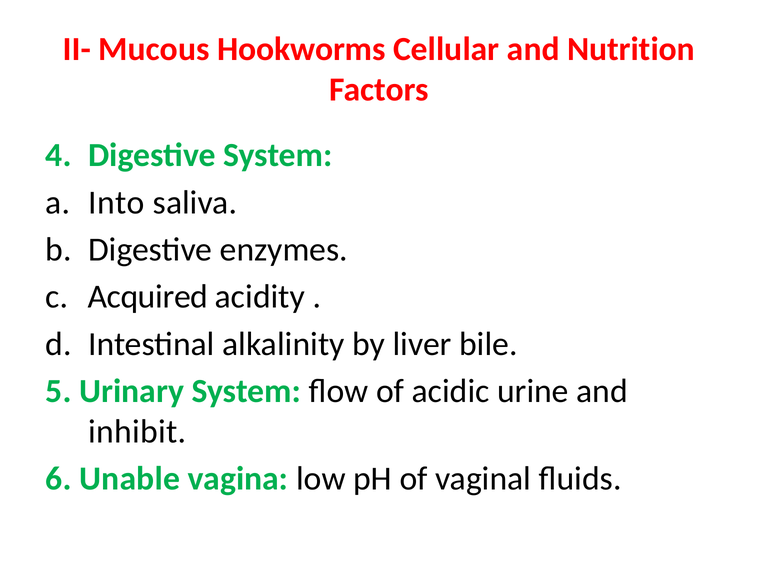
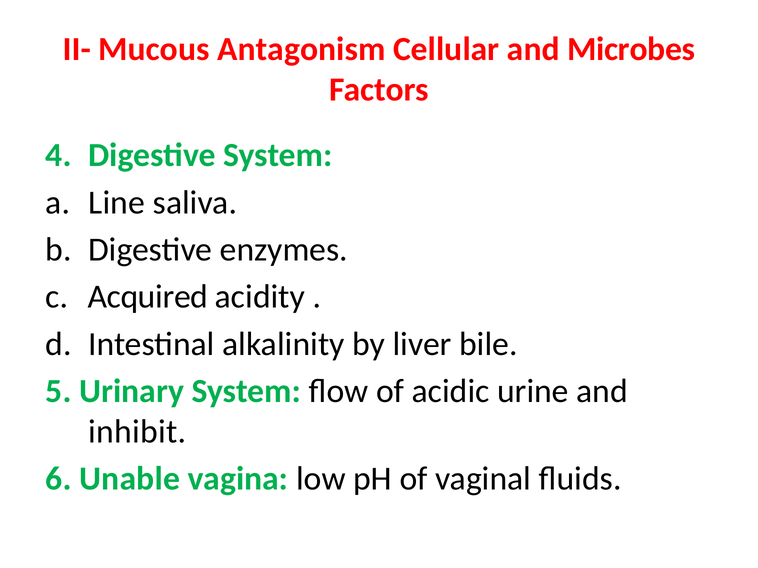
Hookworms: Hookworms -> Antagonism (301, 49)
Nutrition: Nutrition -> Microbes (631, 49)
Into: Into -> Line (117, 203)
